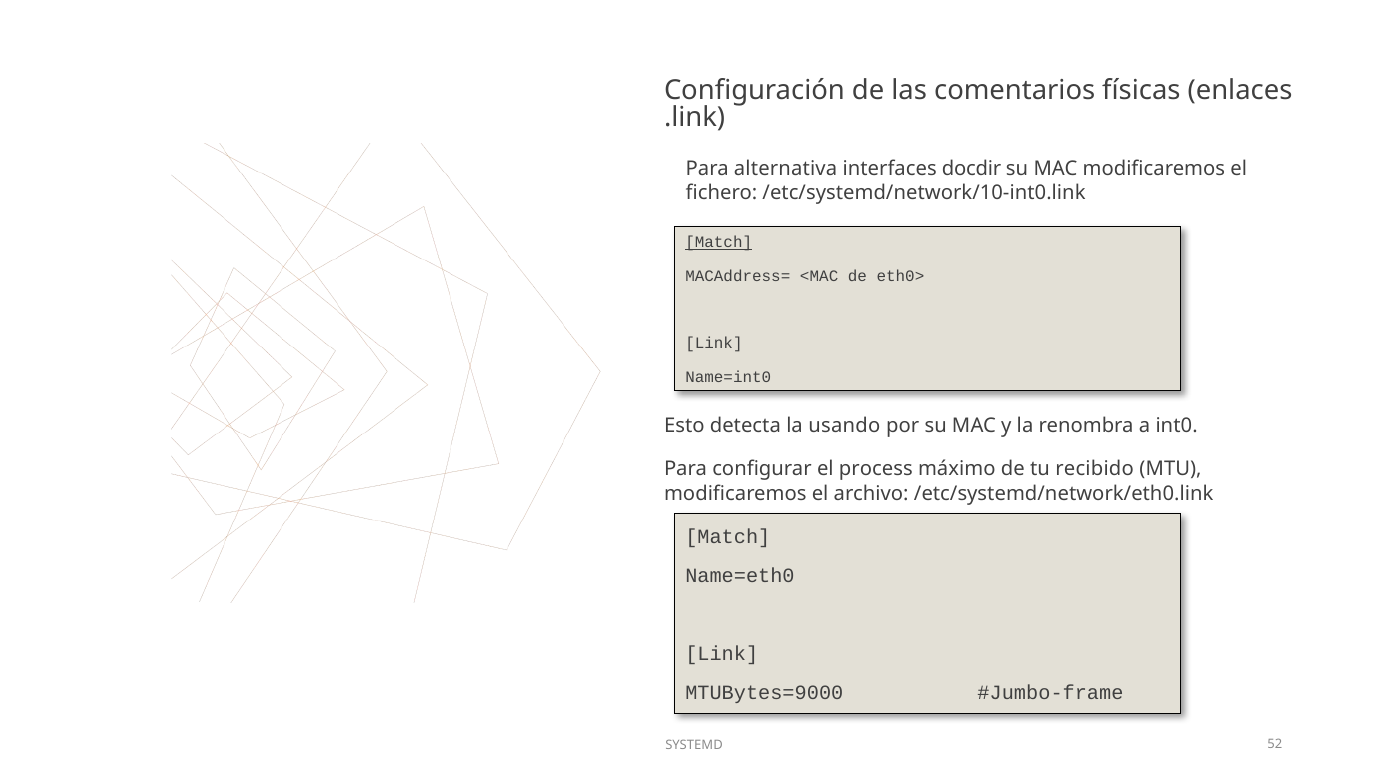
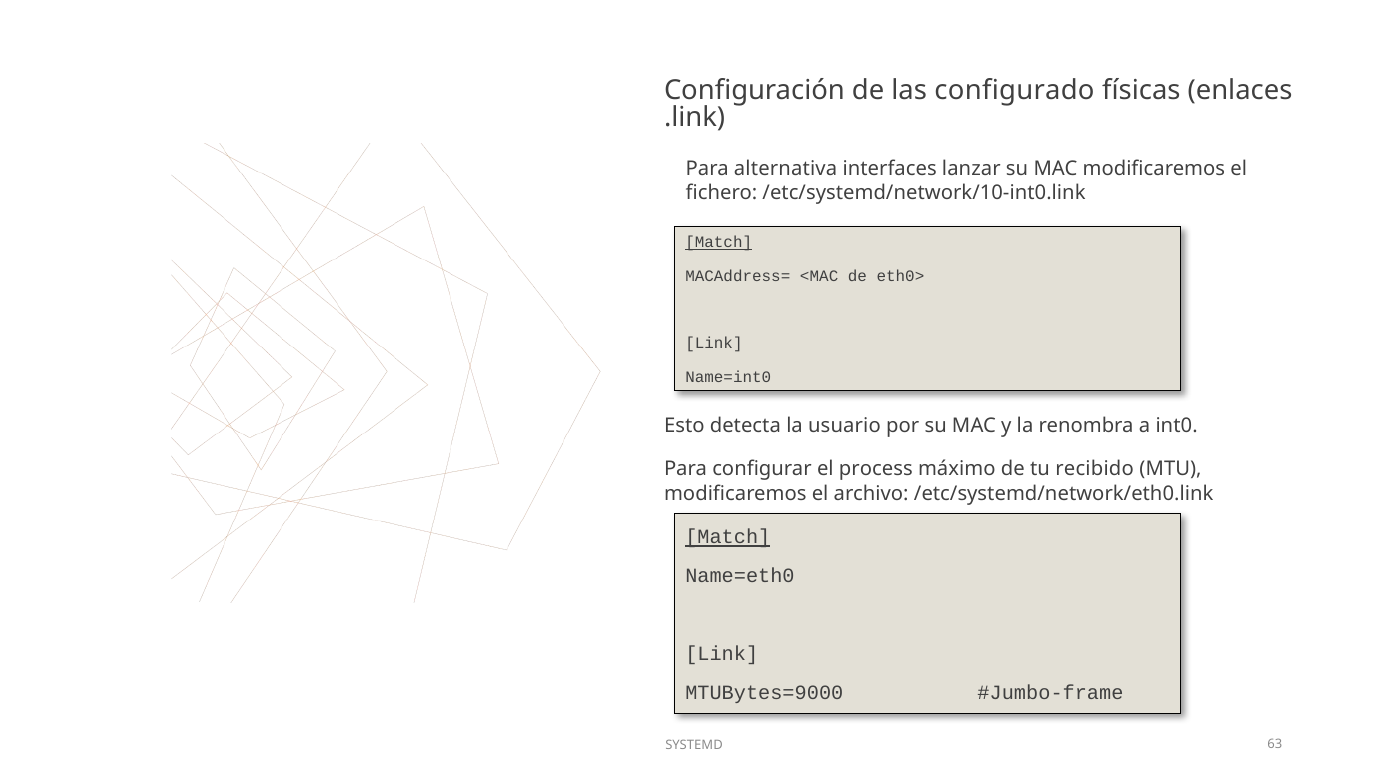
comentarios: comentarios -> configurado (1015, 91)
docdir: docdir -> lanzar (971, 168)
usando: usando -> usuario (844, 425)
Match underline: none -> present (728, 537)
52: 52 -> 63 (1275, 744)
